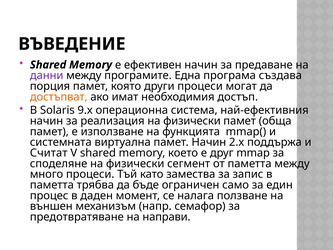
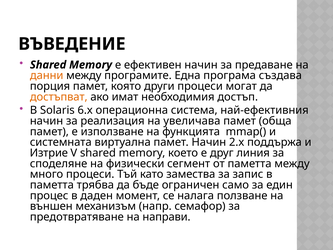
данни colour: purple -> orange (47, 75)
9.x: 9.x -> 6.x (85, 110)
реализация на физически: физически -> увеличава (192, 121)
Считат: Считат -> Изтрие (49, 153)
mmap: mmap -> линия (253, 153)
